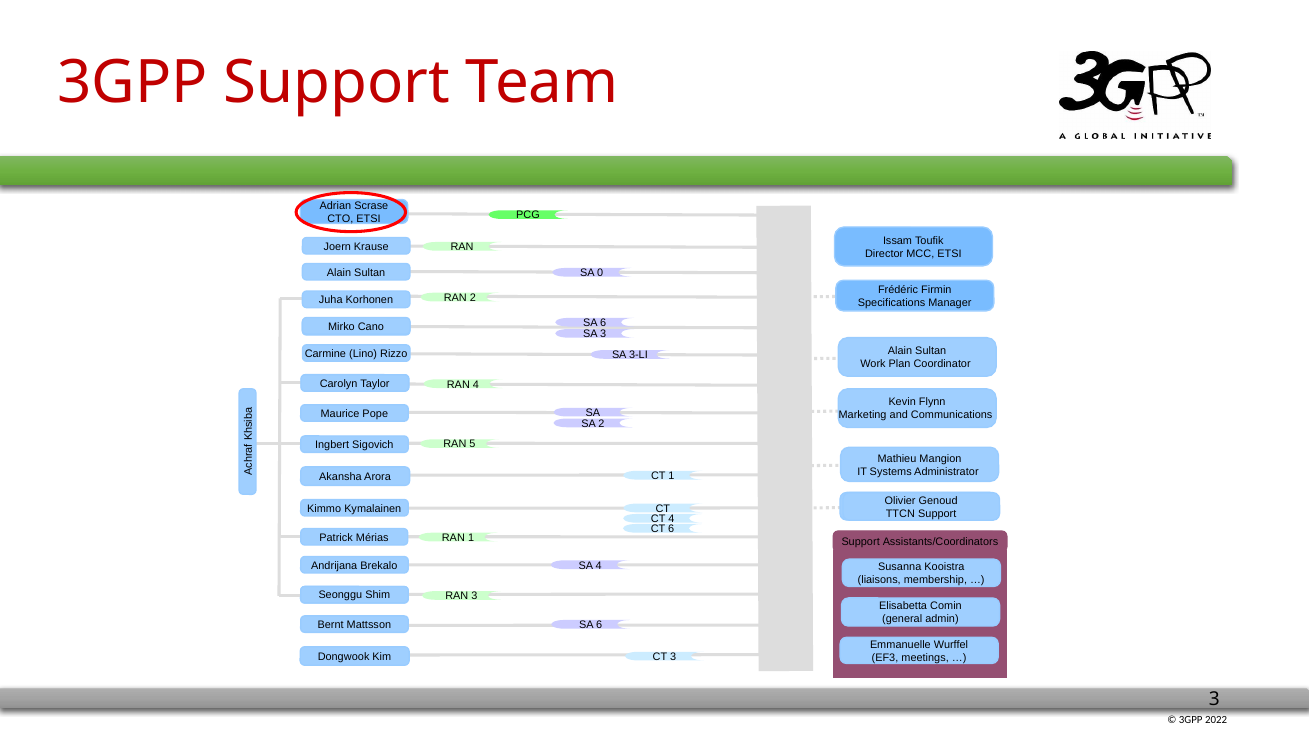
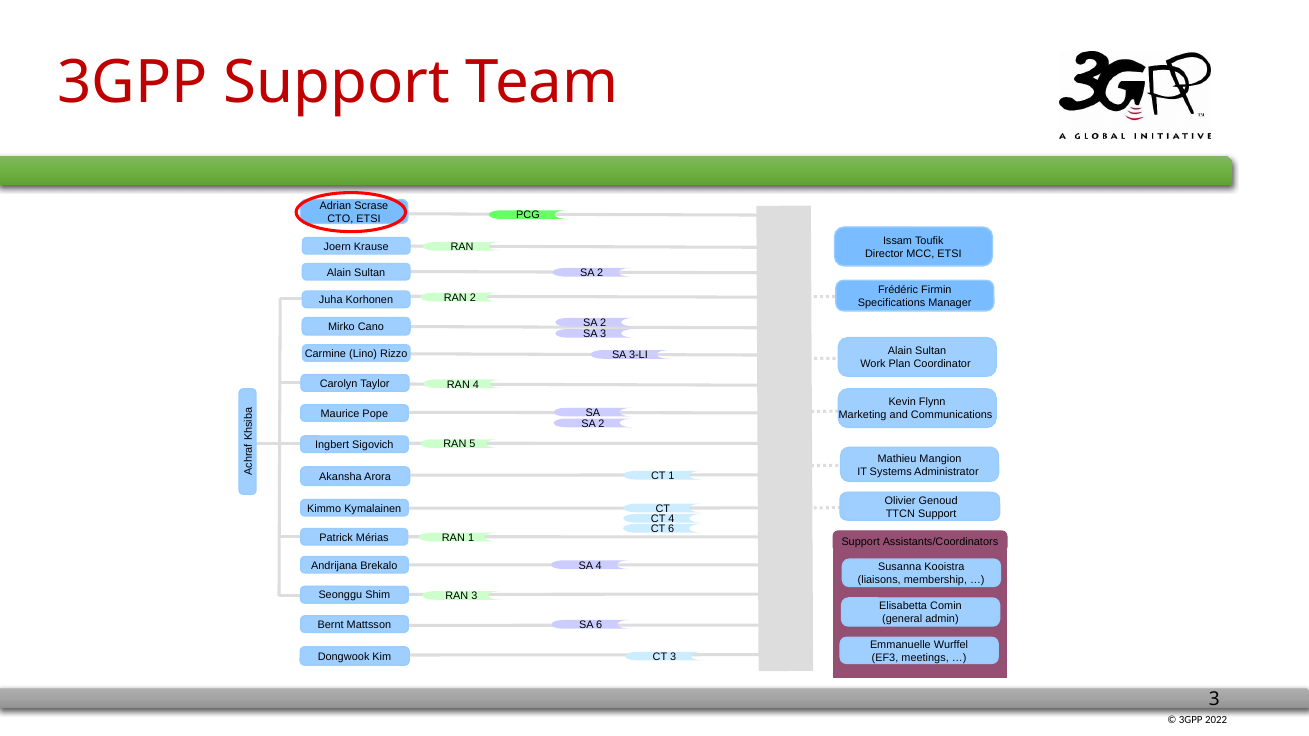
Sultan SA 0: 0 -> 2 (600, 273)
6: 6 -> 2 (603, 323)
